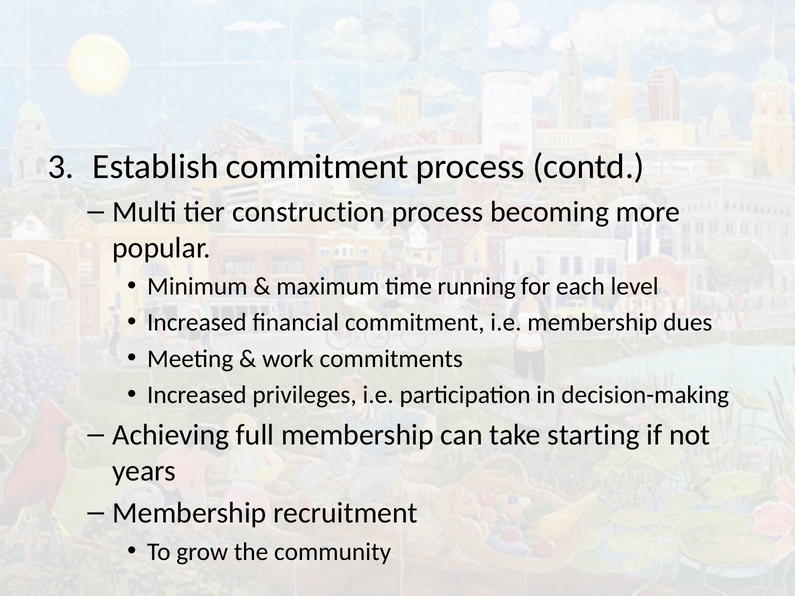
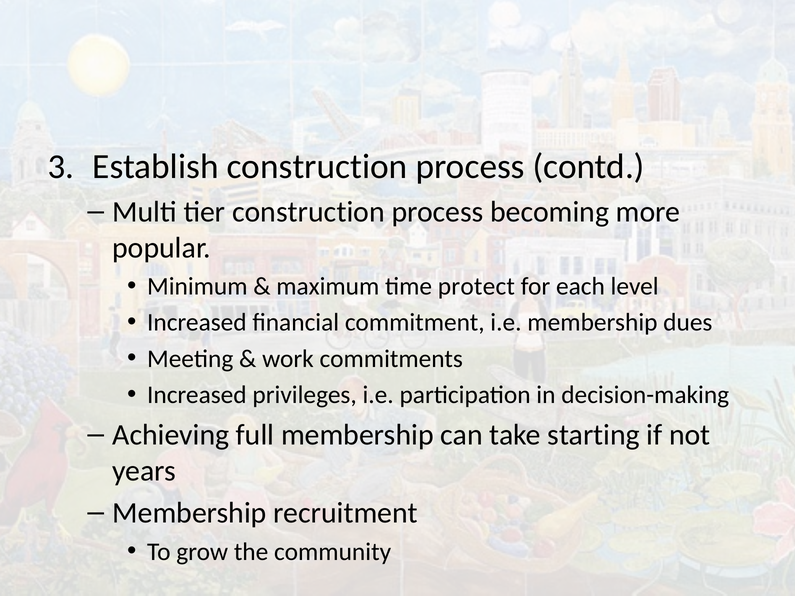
Establish commitment: commitment -> construction (317, 167)
running: running -> protect (476, 286)
